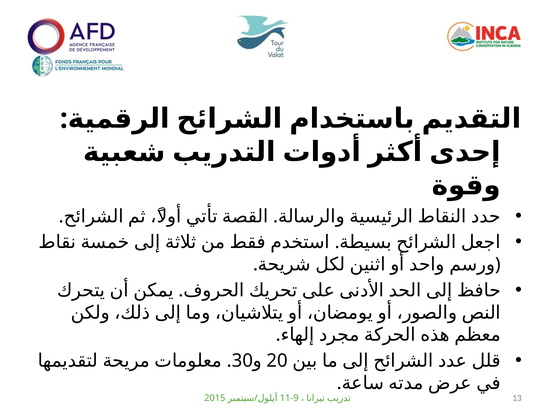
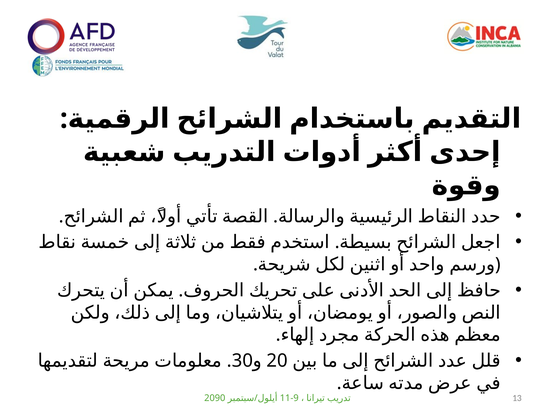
2015: 2015 -> 2090 (215, 398)
